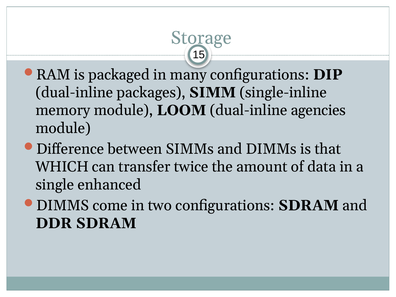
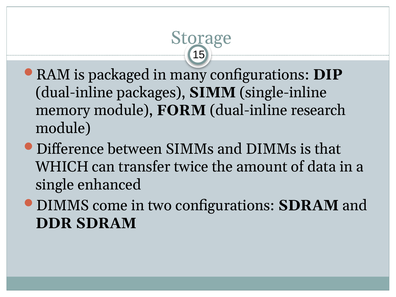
LOOM: LOOM -> FORM (181, 110)
agencies: agencies -> research (318, 110)
